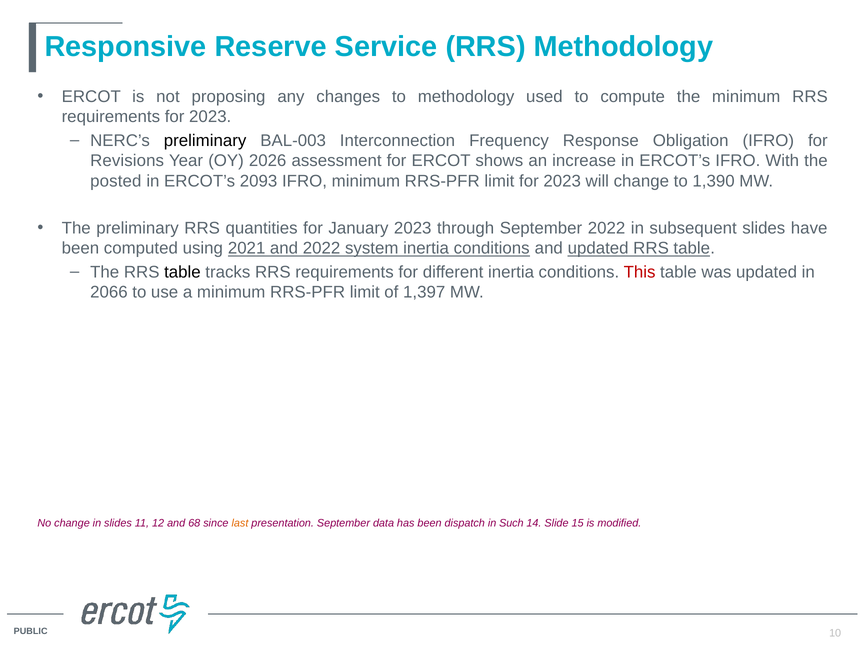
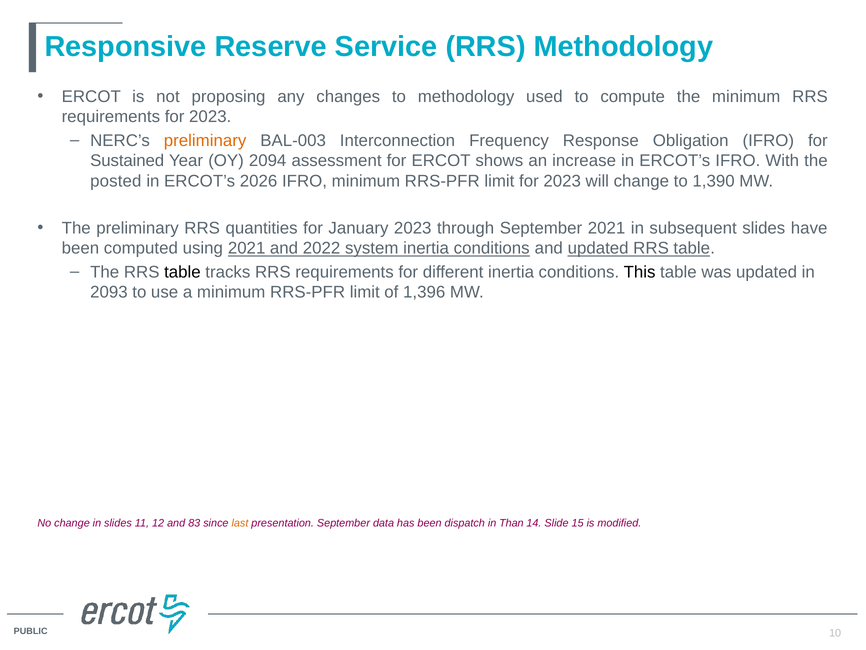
preliminary colour: black -> orange (205, 140)
Revisions: Revisions -> Sustained (127, 161)
2026: 2026 -> 2094 (268, 161)
2093: 2093 -> 2026 (259, 181)
September 2022: 2022 -> 2021 (607, 228)
This colour: red -> black (640, 272)
2066: 2066 -> 2093 (109, 292)
1,397: 1,397 -> 1,396 (424, 292)
68: 68 -> 83 (194, 523)
Such: Such -> Than (511, 523)
